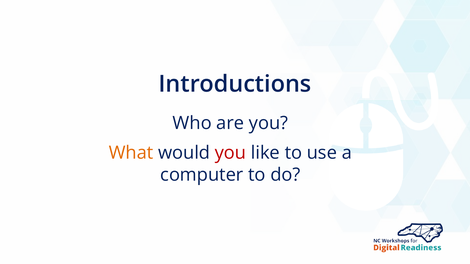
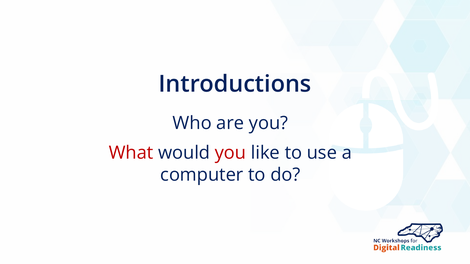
What colour: orange -> red (131, 153)
